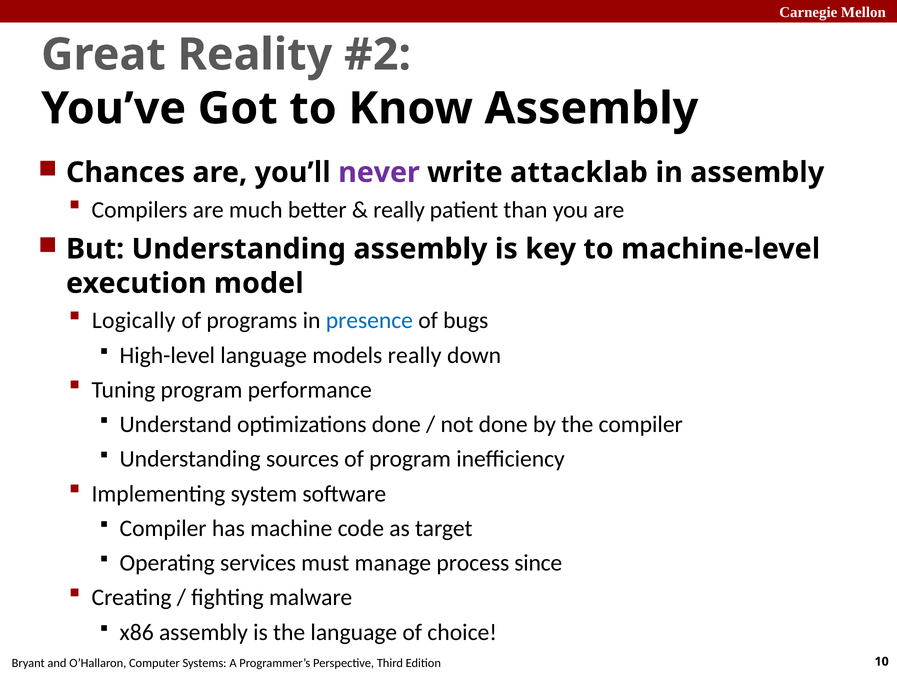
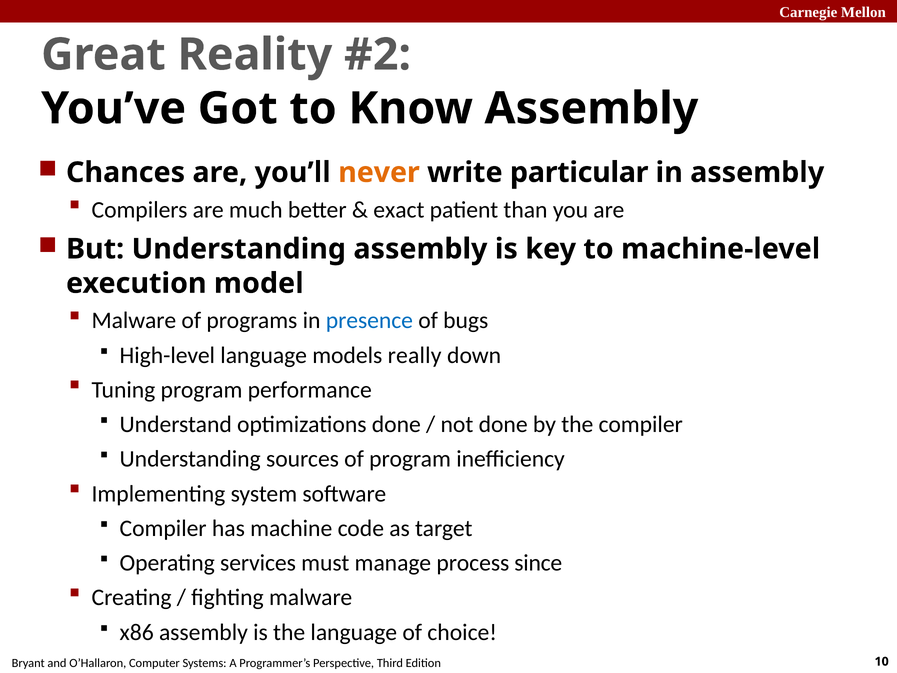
never colour: purple -> orange (379, 172)
attacklab: attacklab -> particular (579, 172)
really: really -> exact (399, 210)
Logically: Logically -> Malware (134, 320)
